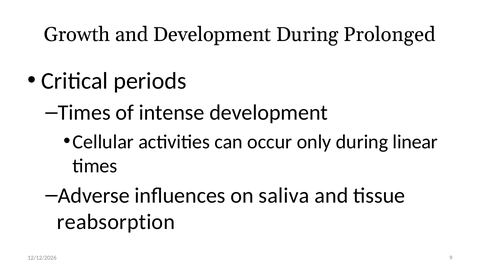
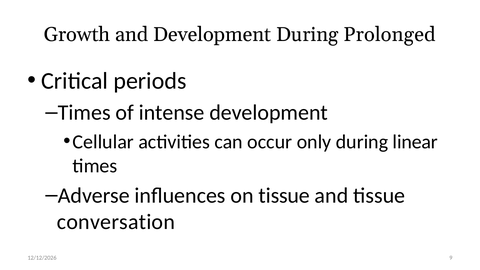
on saliva: saliva -> tissue (284, 196)
reabsorption: reabsorption -> conversation (116, 222)
